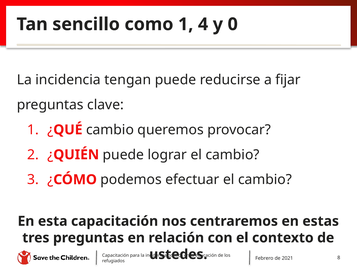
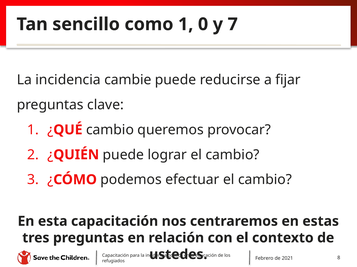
4: 4 -> 0 (203, 24)
0: 0 -> 7 (233, 24)
tengan: tengan -> cambie (128, 80)
